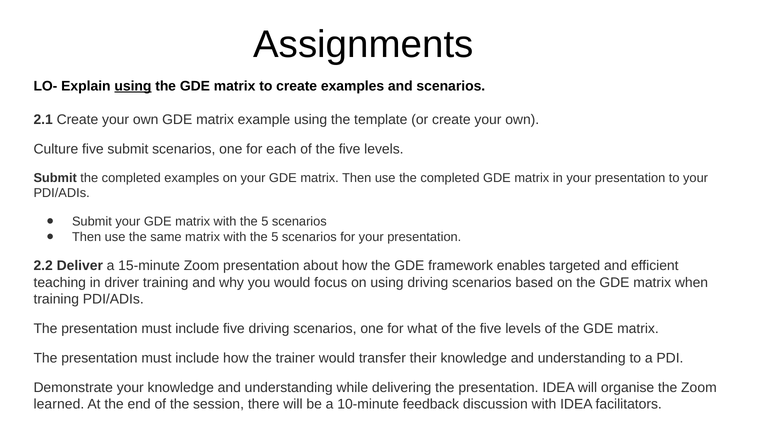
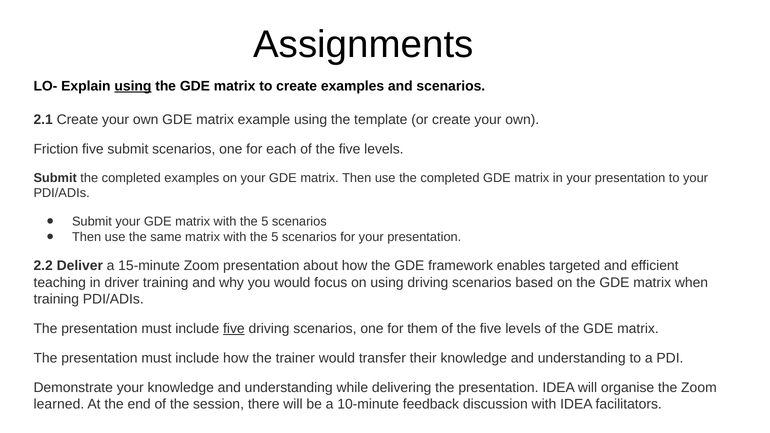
Culture: Culture -> Friction (56, 149)
five underline: none -> present (234, 329)
what: what -> them (423, 329)
